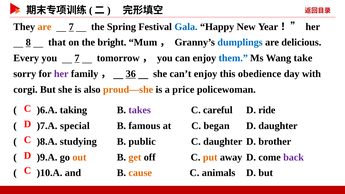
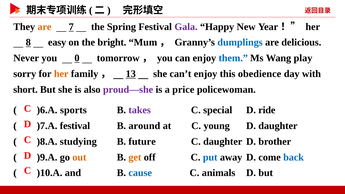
Gala colour: blue -> purple (186, 27)
that: that -> easy (57, 42)
Every: Every -> Never (26, 58)
you 7: 7 -> 0 (77, 58)
take: take -> play (303, 58)
her colour: purple -> orange (61, 74)
36: 36 -> 13 (131, 74)
corgi: corgi -> short (25, 90)
proud—she colour: orange -> purple (128, 90)
taking: taking -> sports (73, 110)
careful: careful -> special (218, 110)
)7.A special: special -> festival (75, 126)
famous: famous -> around (144, 126)
began: began -> young (217, 126)
public: public -> future (142, 142)
put colour: orange -> blue (210, 157)
back colour: purple -> blue (294, 157)
cause colour: orange -> blue (140, 173)
